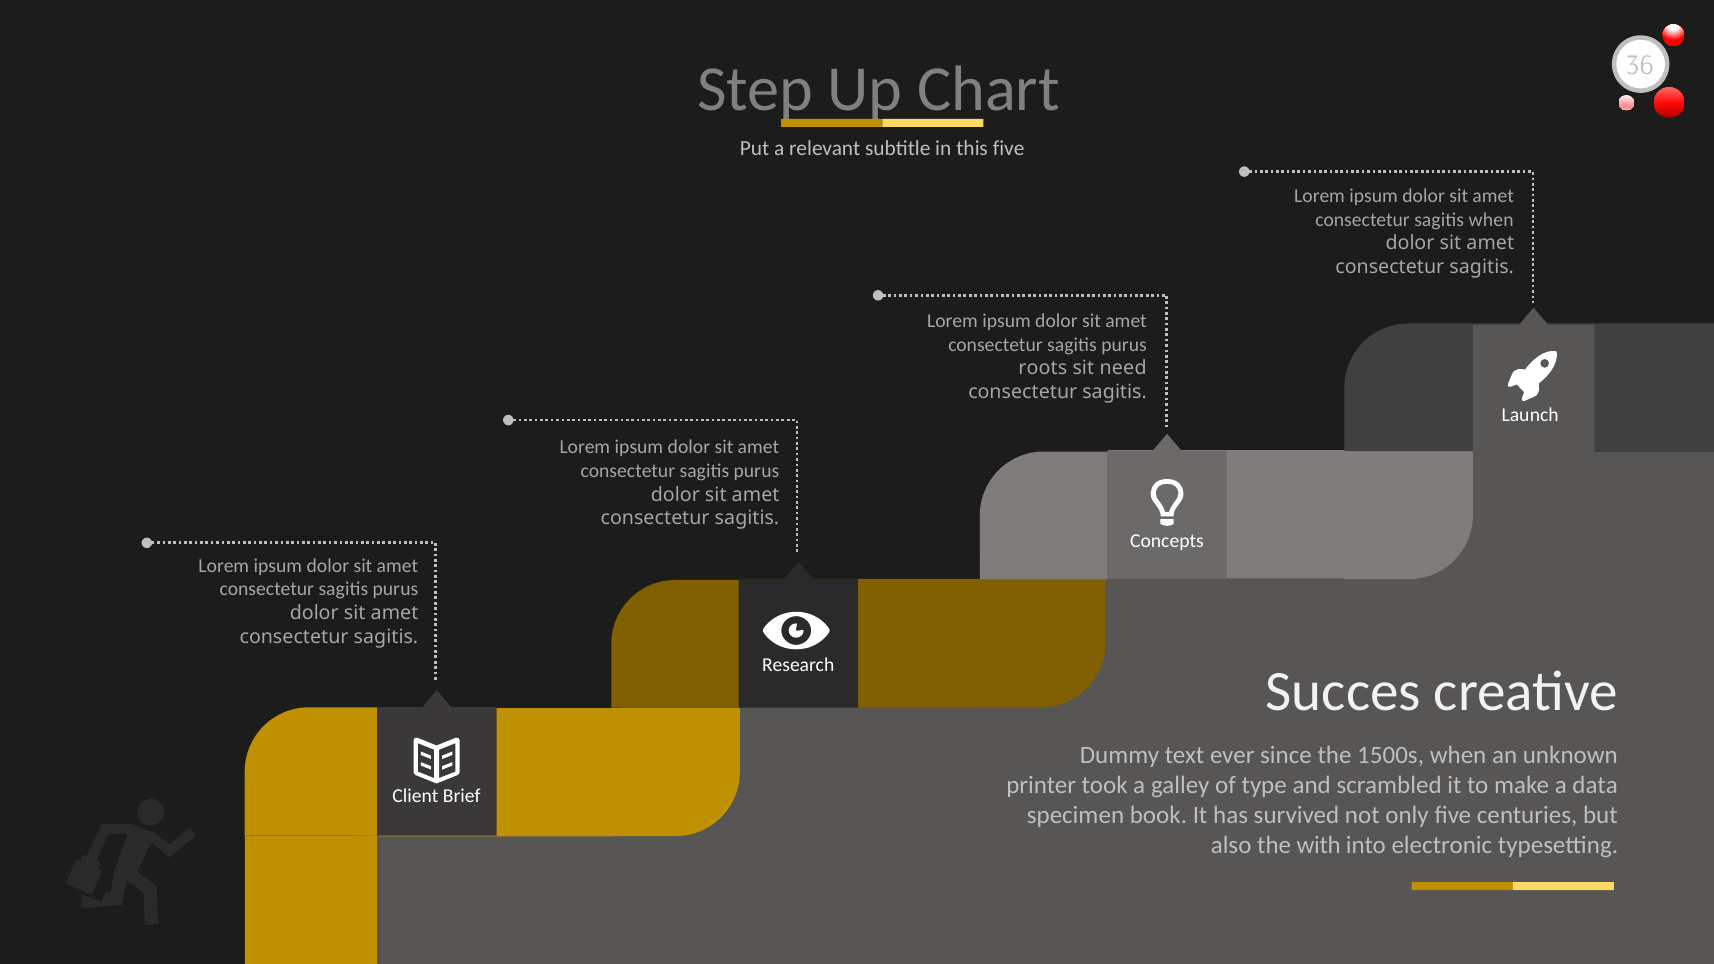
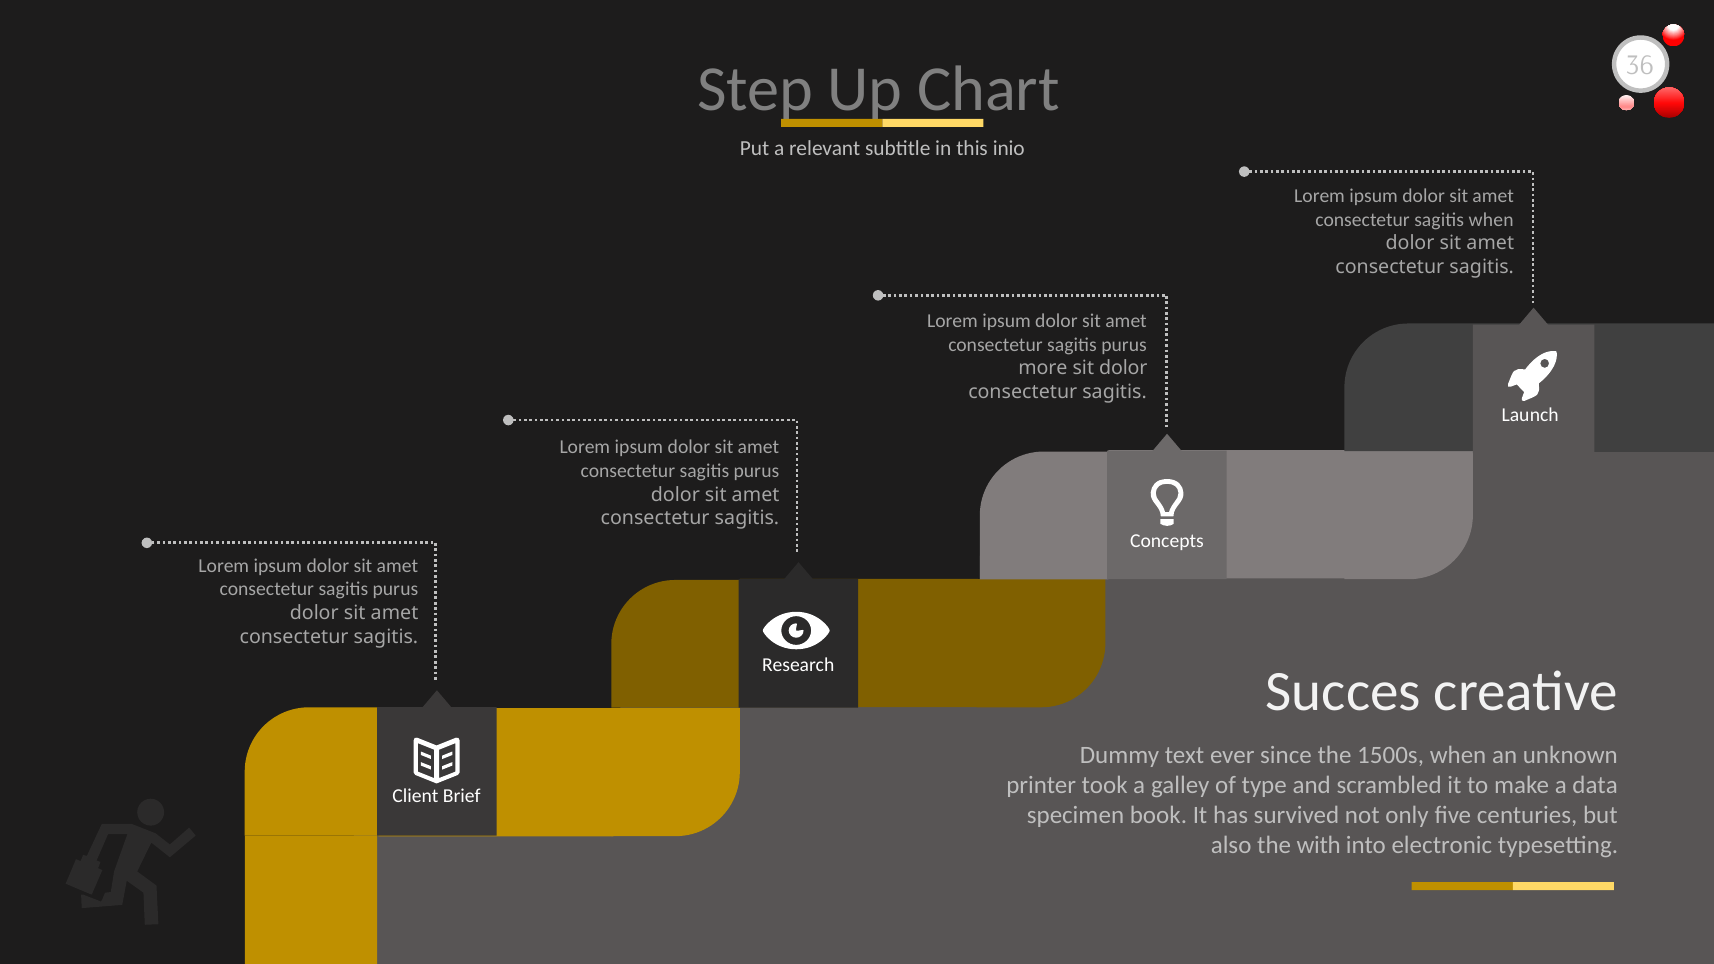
this five: five -> inio (1009, 149)
roots: roots -> more (1043, 368)
sit need: need -> dolor (1123, 368)
